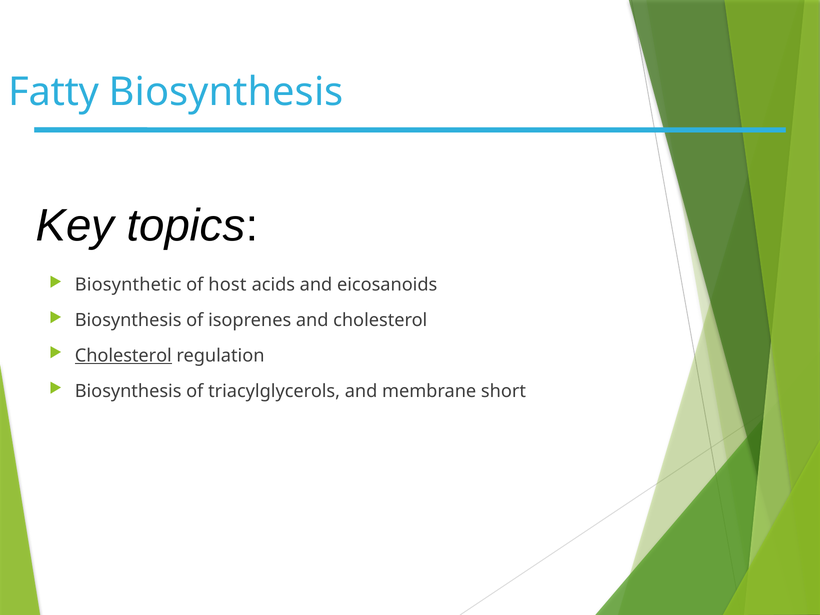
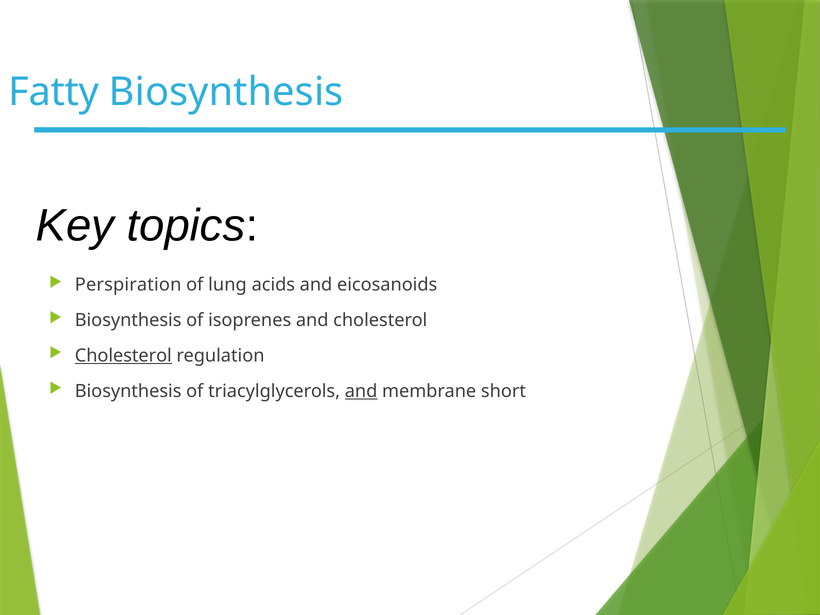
Biosynthetic: Biosynthetic -> Perspiration (128, 285)
host: host -> lung (227, 285)
and underline: none -> present (361, 391)
